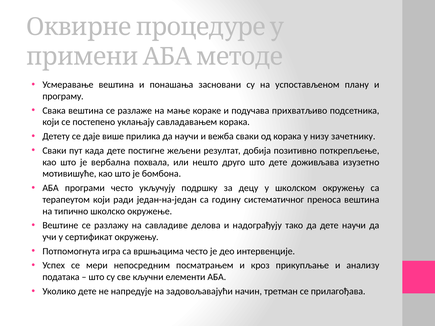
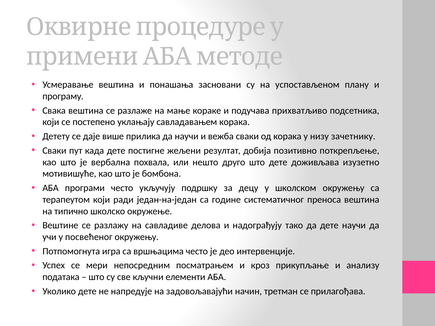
годину: годину -> године (226, 200)
сертификат: сертификат -> посвећеног (89, 237)
